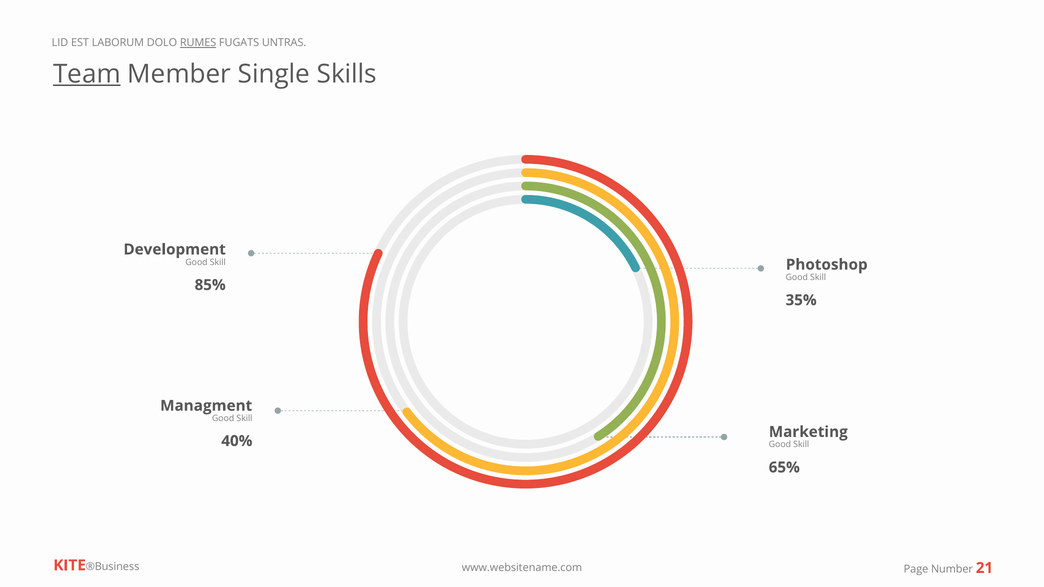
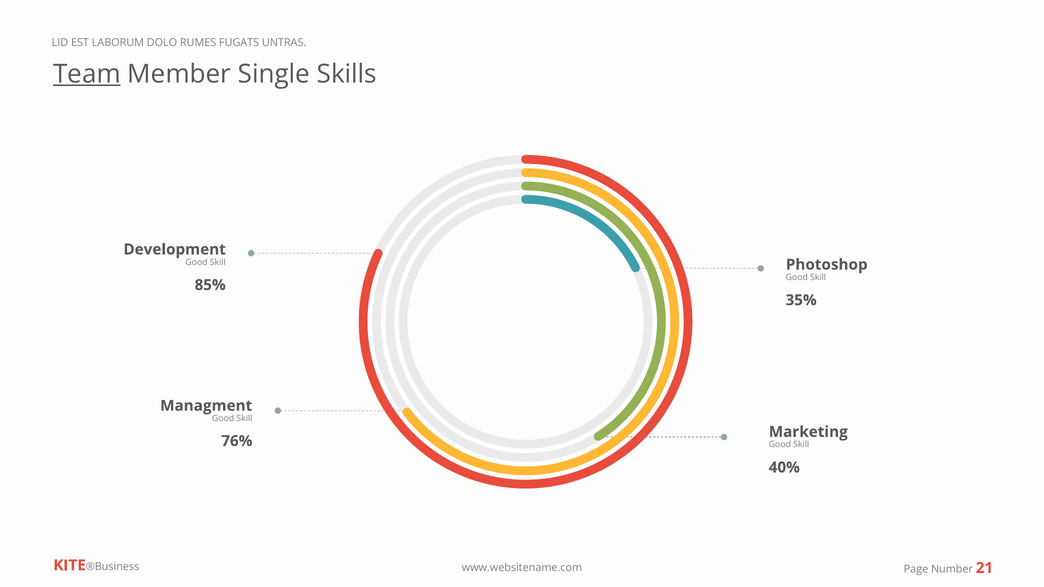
RUMES underline: present -> none (198, 43)
40%: 40% -> 76% (237, 441)
65%: 65% -> 40% (784, 468)
